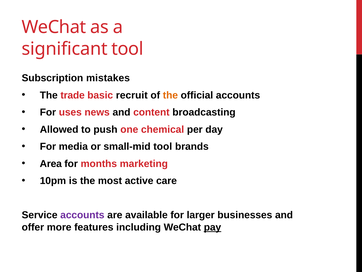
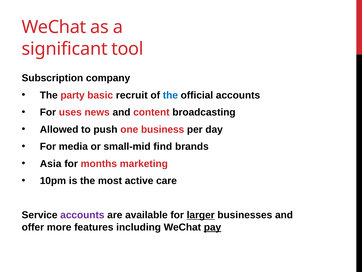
mistakes: mistakes -> company (108, 78)
trade: trade -> party (73, 95)
the colour: orange -> blue (170, 95)
chemical: chemical -> business (163, 129)
small-mid tool: tool -> find (163, 146)
Area: Area -> Asia (51, 163)
larger underline: none -> present (201, 215)
